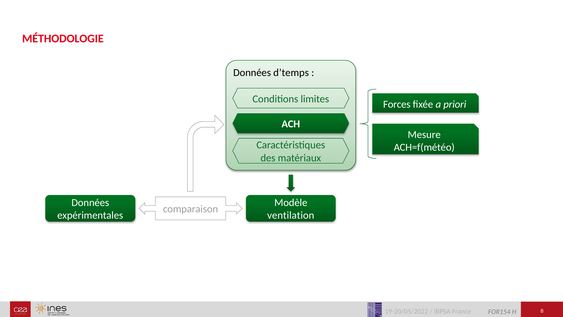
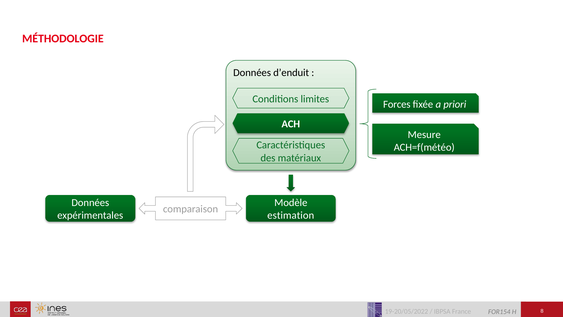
d’temps: d’temps -> d’enduit (291, 72)
ventilation: ventilation -> estimation (291, 215)
